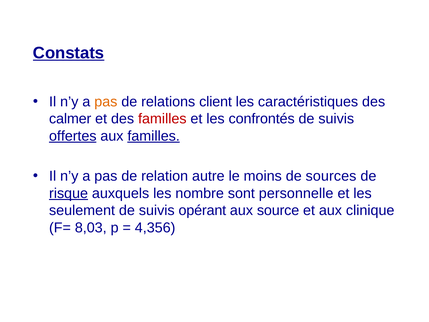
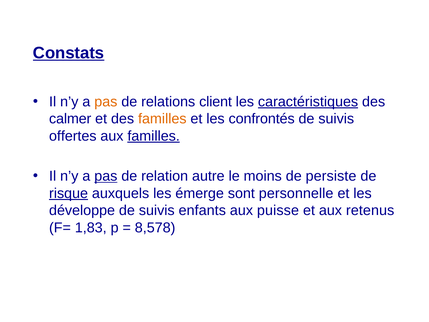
caractéristiques underline: none -> present (308, 102)
familles colour: red -> orange (162, 119)
offertes underline: present -> none (73, 136)
pas underline: none -> present (106, 176)
sources: sources -> persiste (331, 176)
nombre: nombre -> émerge (200, 193)
seulement: seulement -> développe (82, 210)
opérant: opérant -> enfants (202, 210)
source: source -> puisse (278, 210)
clinique: clinique -> retenus (370, 210)
8,03: 8,03 -> 1,83 (91, 227)
4,356: 4,356 -> 8,578 (155, 227)
